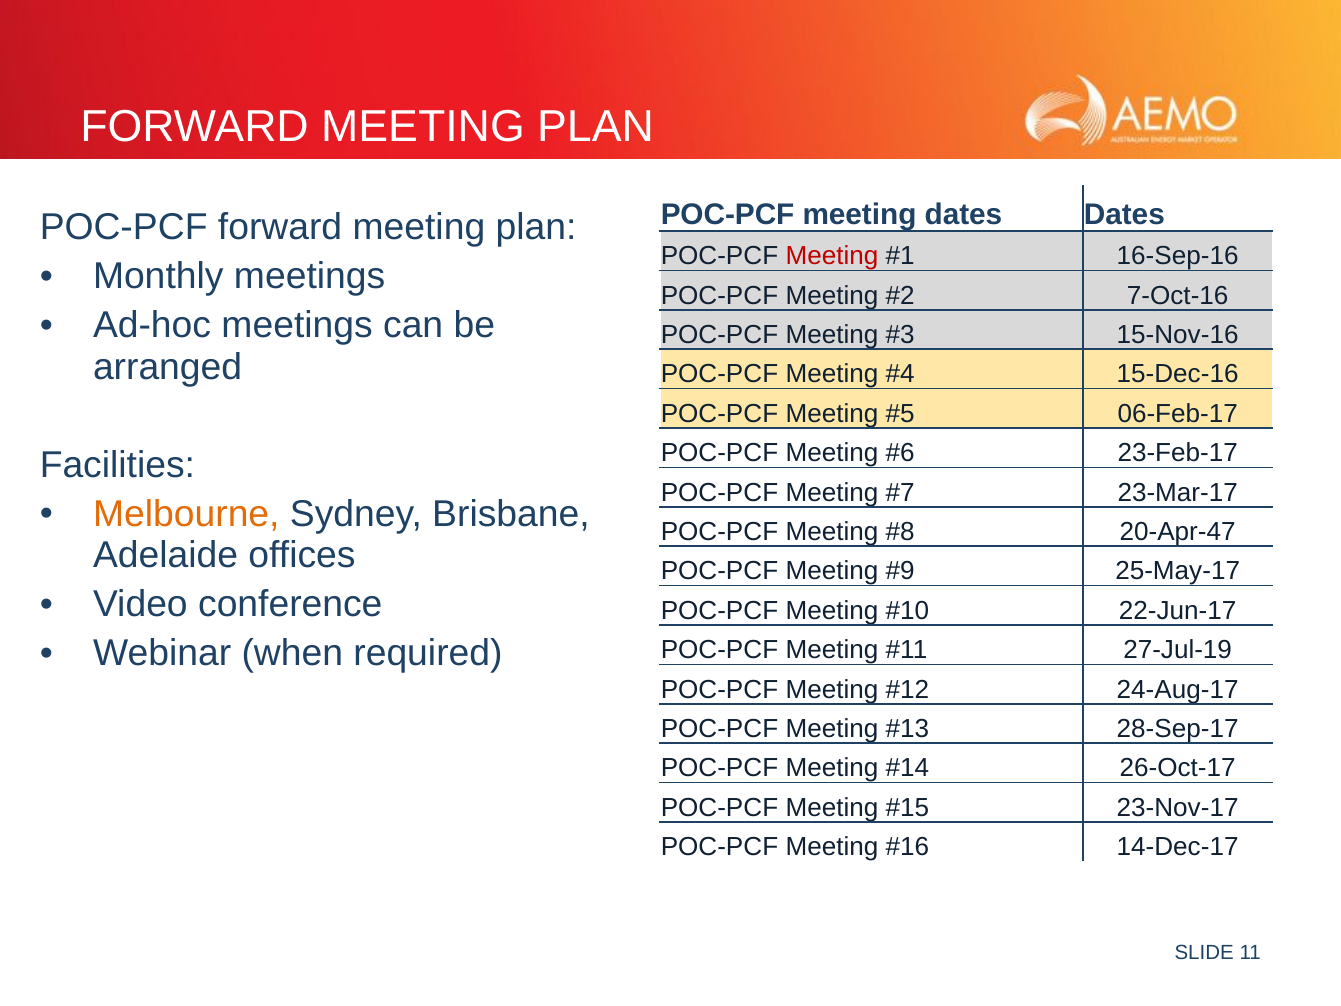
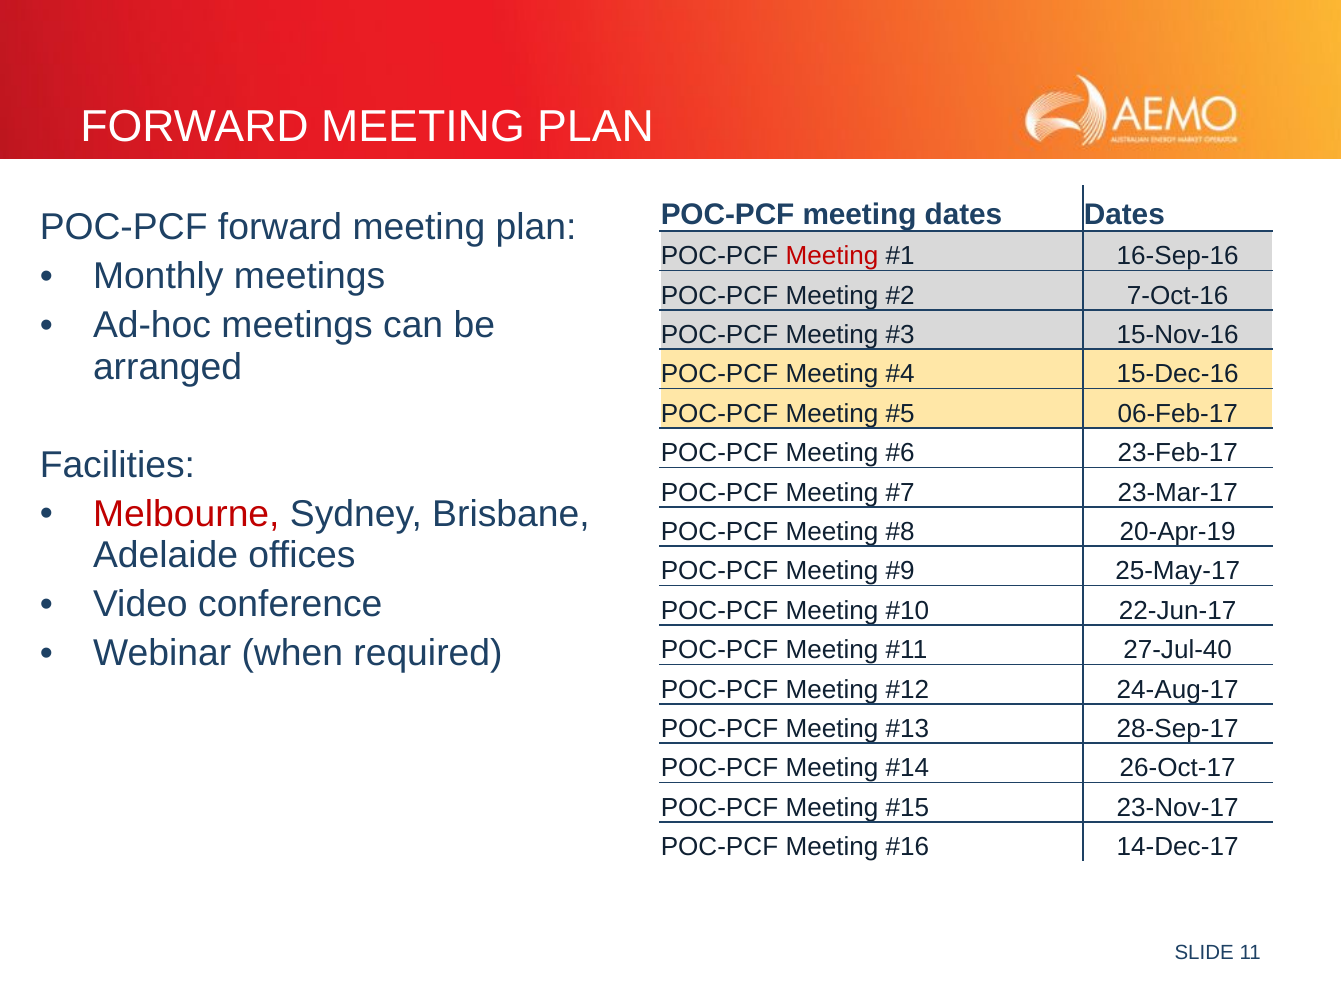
Melbourne colour: orange -> red (186, 514)
20-Apr-47: 20-Apr-47 -> 20-Apr-19 (1178, 532)
27-Jul-19: 27-Jul-19 -> 27-Jul-40 (1178, 650)
